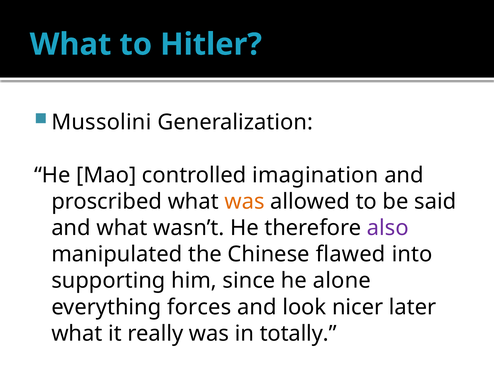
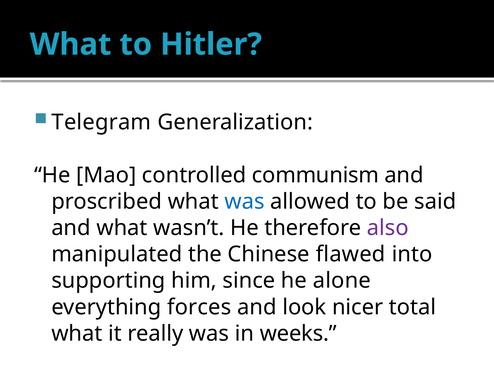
Mussolini: Mussolini -> Telegram (101, 122)
imagination: imagination -> communism (315, 175)
was colour: orange -> blue (245, 201)
later: later -> total (413, 307)
totally: totally -> weeks (298, 333)
